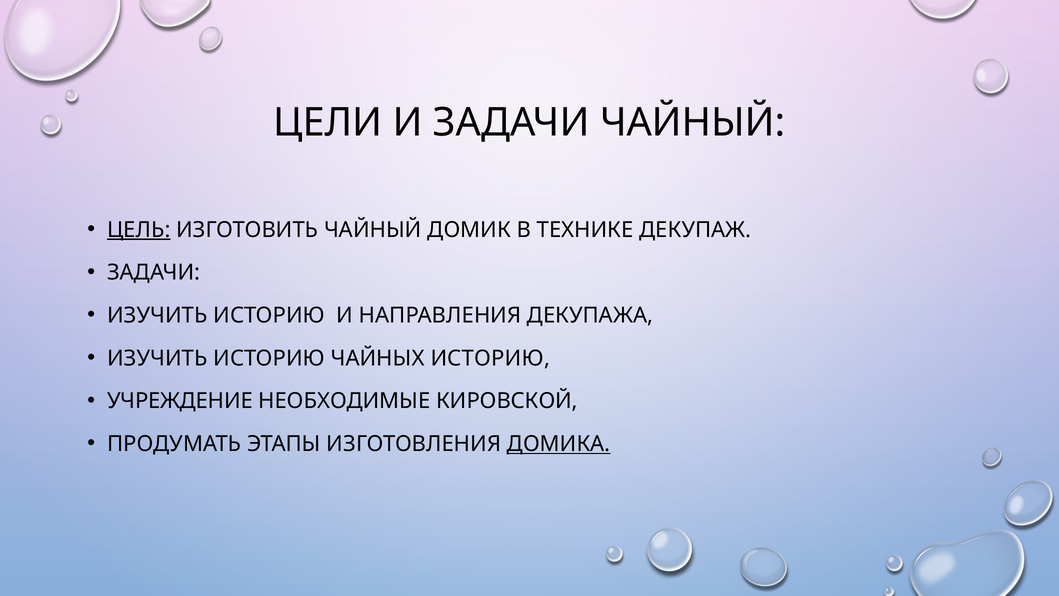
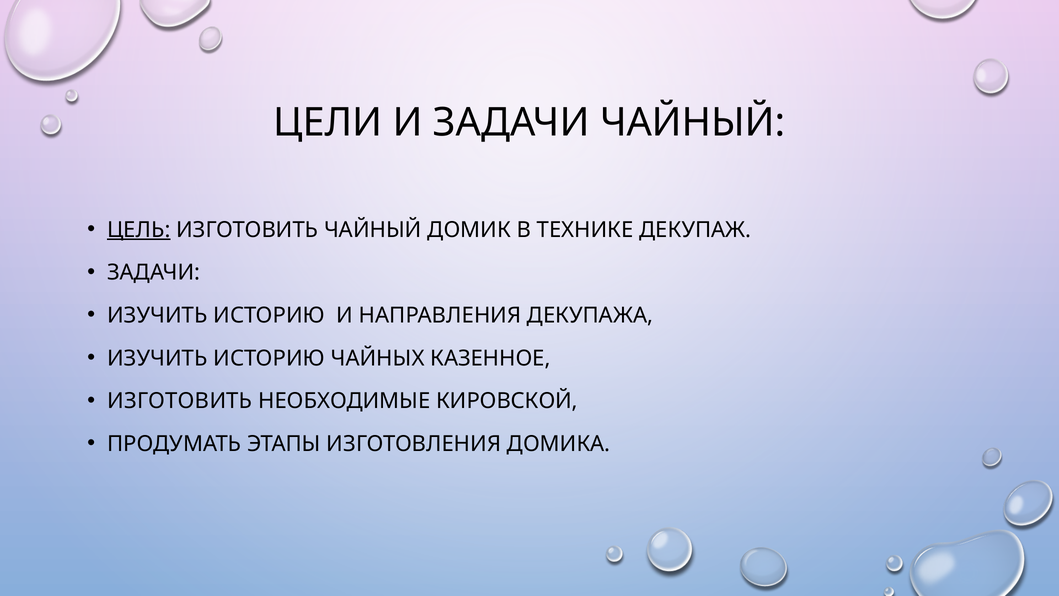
ЧАЙНЫХ ИСТОРИЮ: ИСТОРИЮ -> КАЗЕННОЕ (490, 358)
УЧРЕЖДЕНИЕ: УЧРЕЖДЕНИЕ -> ИЗГОТОВИТЬ (180, 401)
ДОМИКА underline: present -> none (559, 444)
